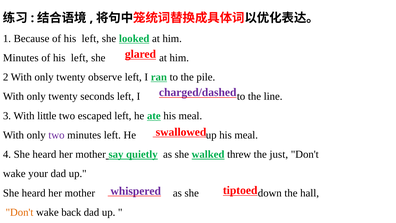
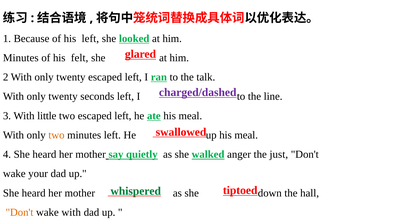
left: left -> felt (80, 58)
twenty observe: observe -> escaped (105, 77)
pile: pile -> talk (206, 77)
two colour: purple -> orange (56, 135)
threw: threw -> anger (239, 154)
whispered colour: purple -> green (136, 191)
wake back: back -> with (71, 212)
